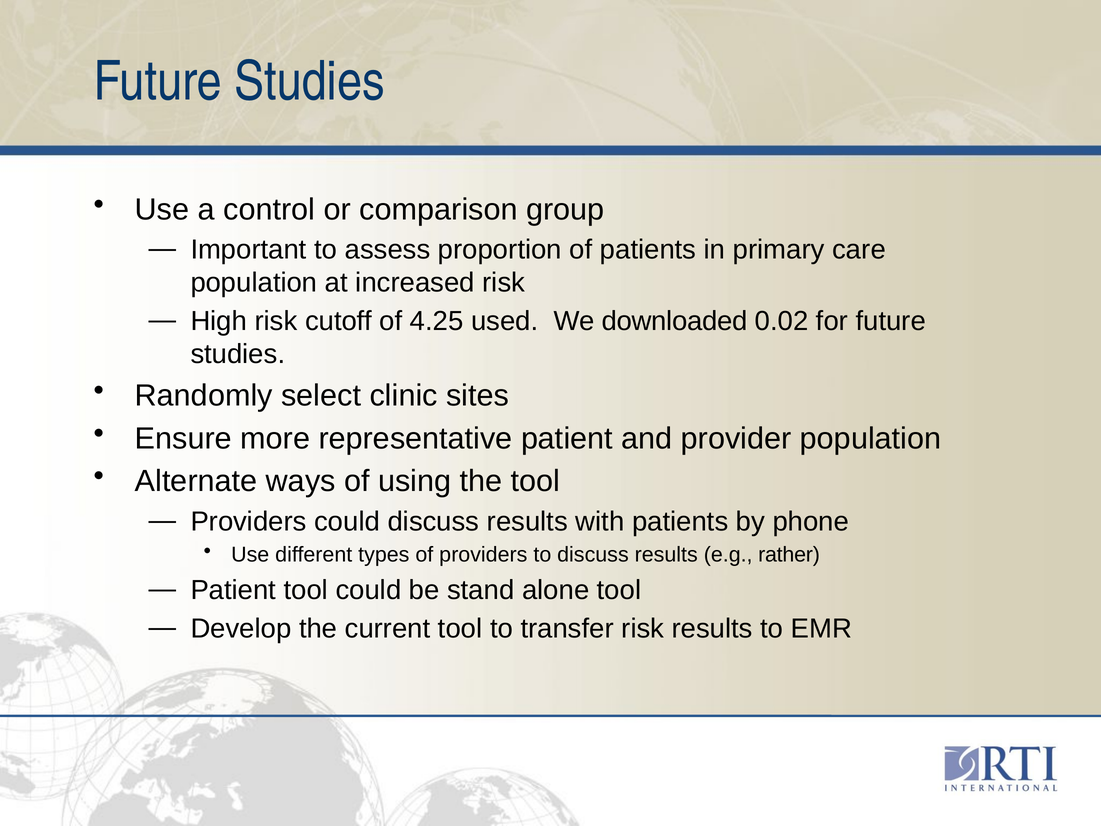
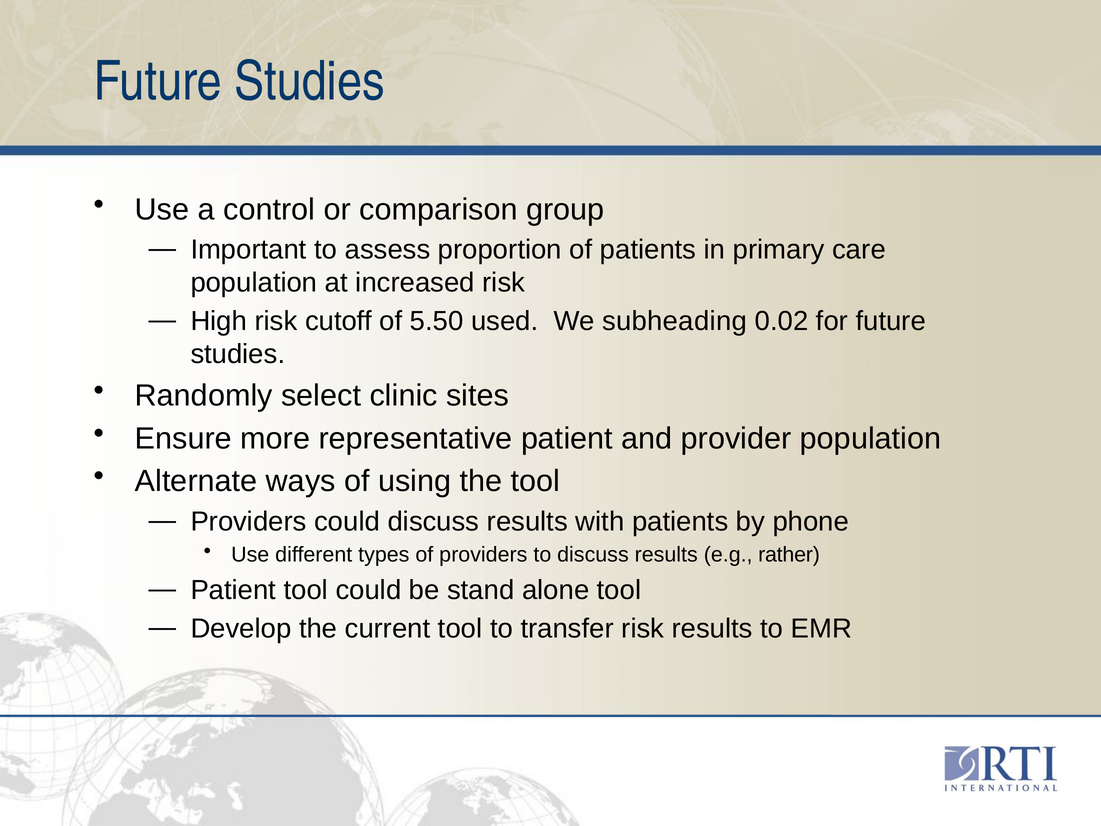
4.25: 4.25 -> 5.50 (437, 321)
downloaded: downloaded -> subheading (674, 321)
